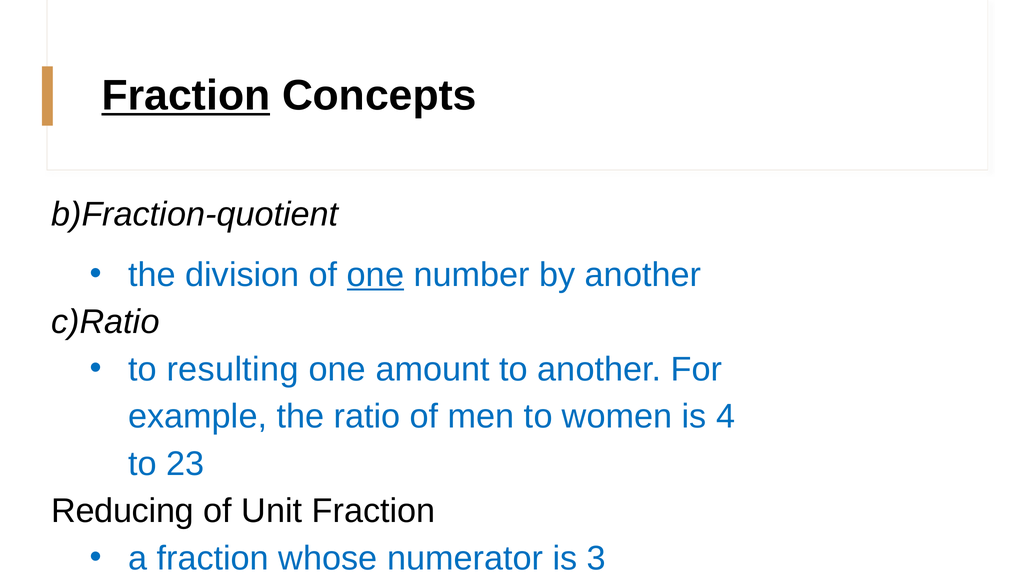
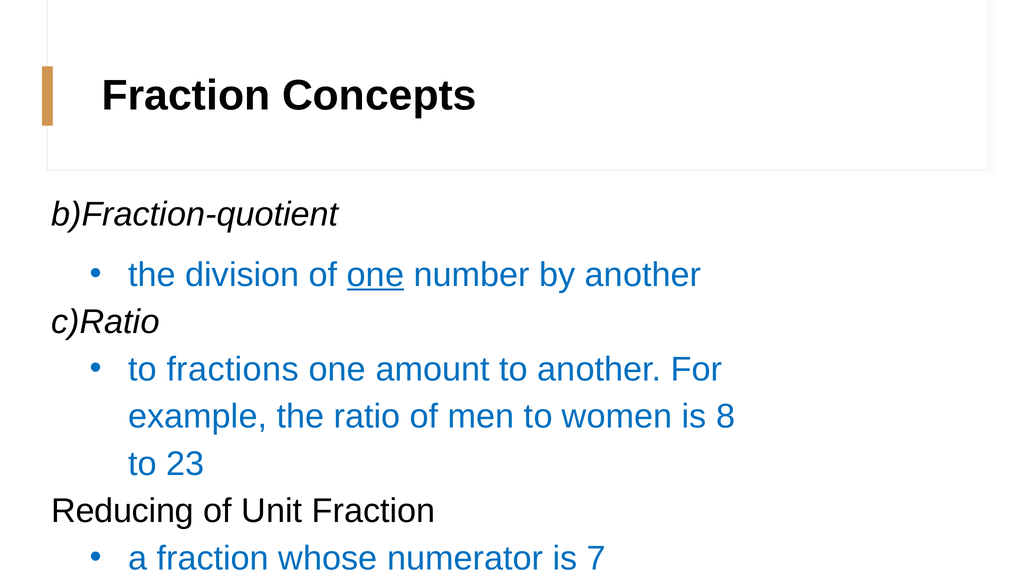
Fraction underline: present -> none (186, 96)
resulting: resulting -> fractions (233, 369)
4: 4 -> 8 (726, 416)
3: 3 -> 7 (596, 558)
